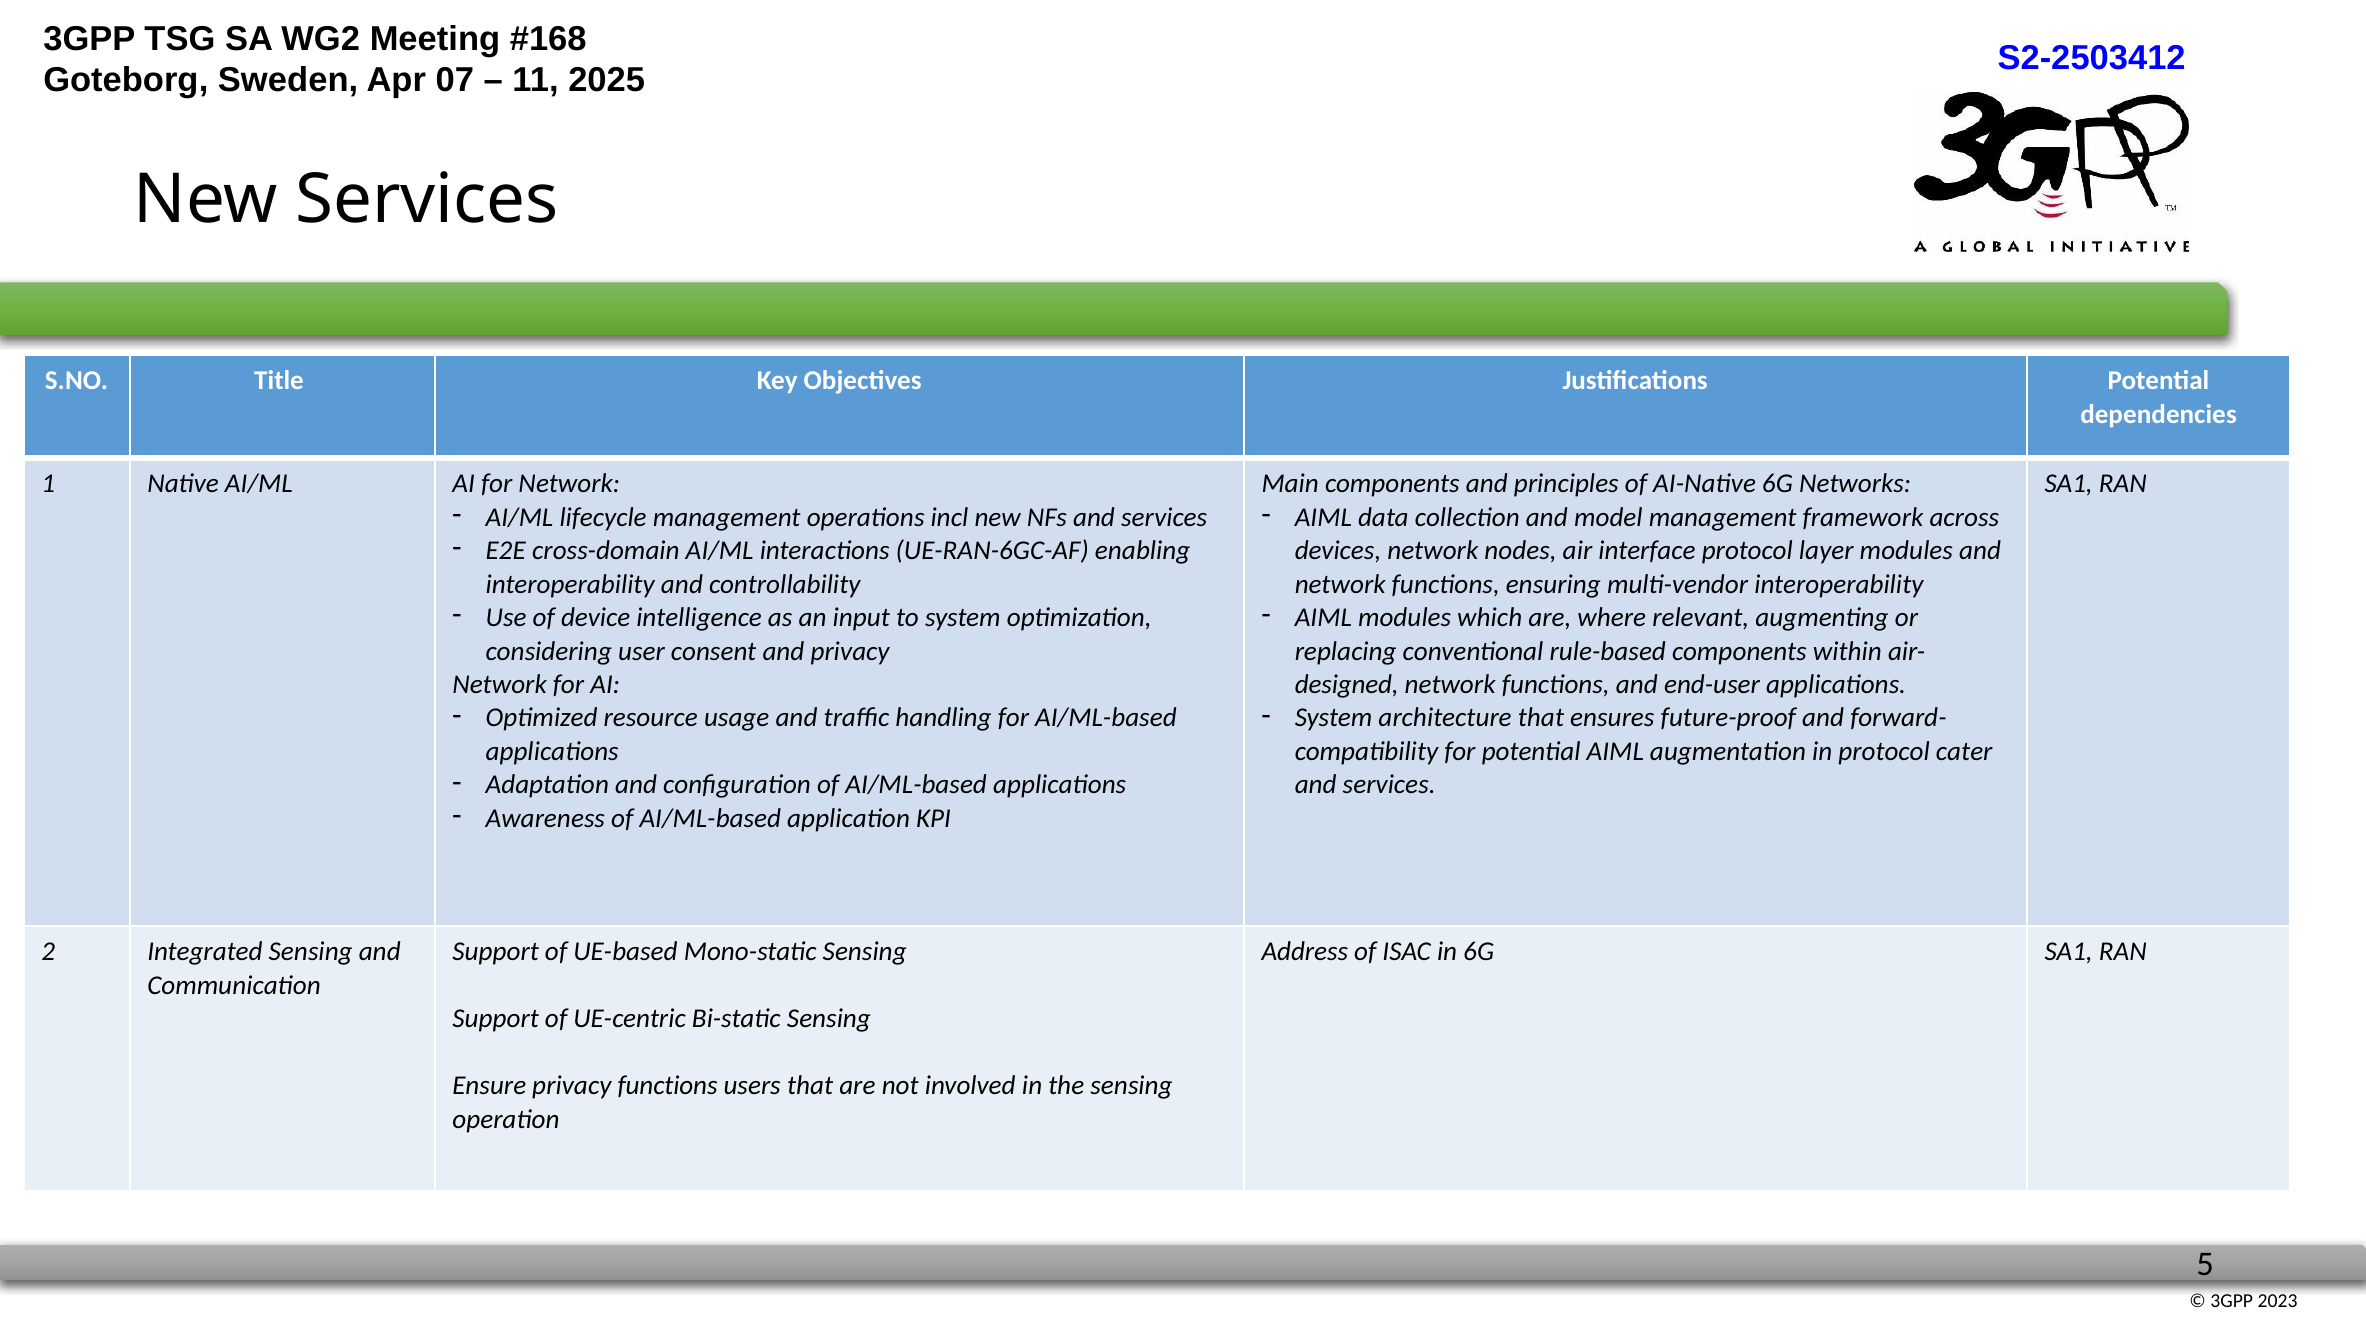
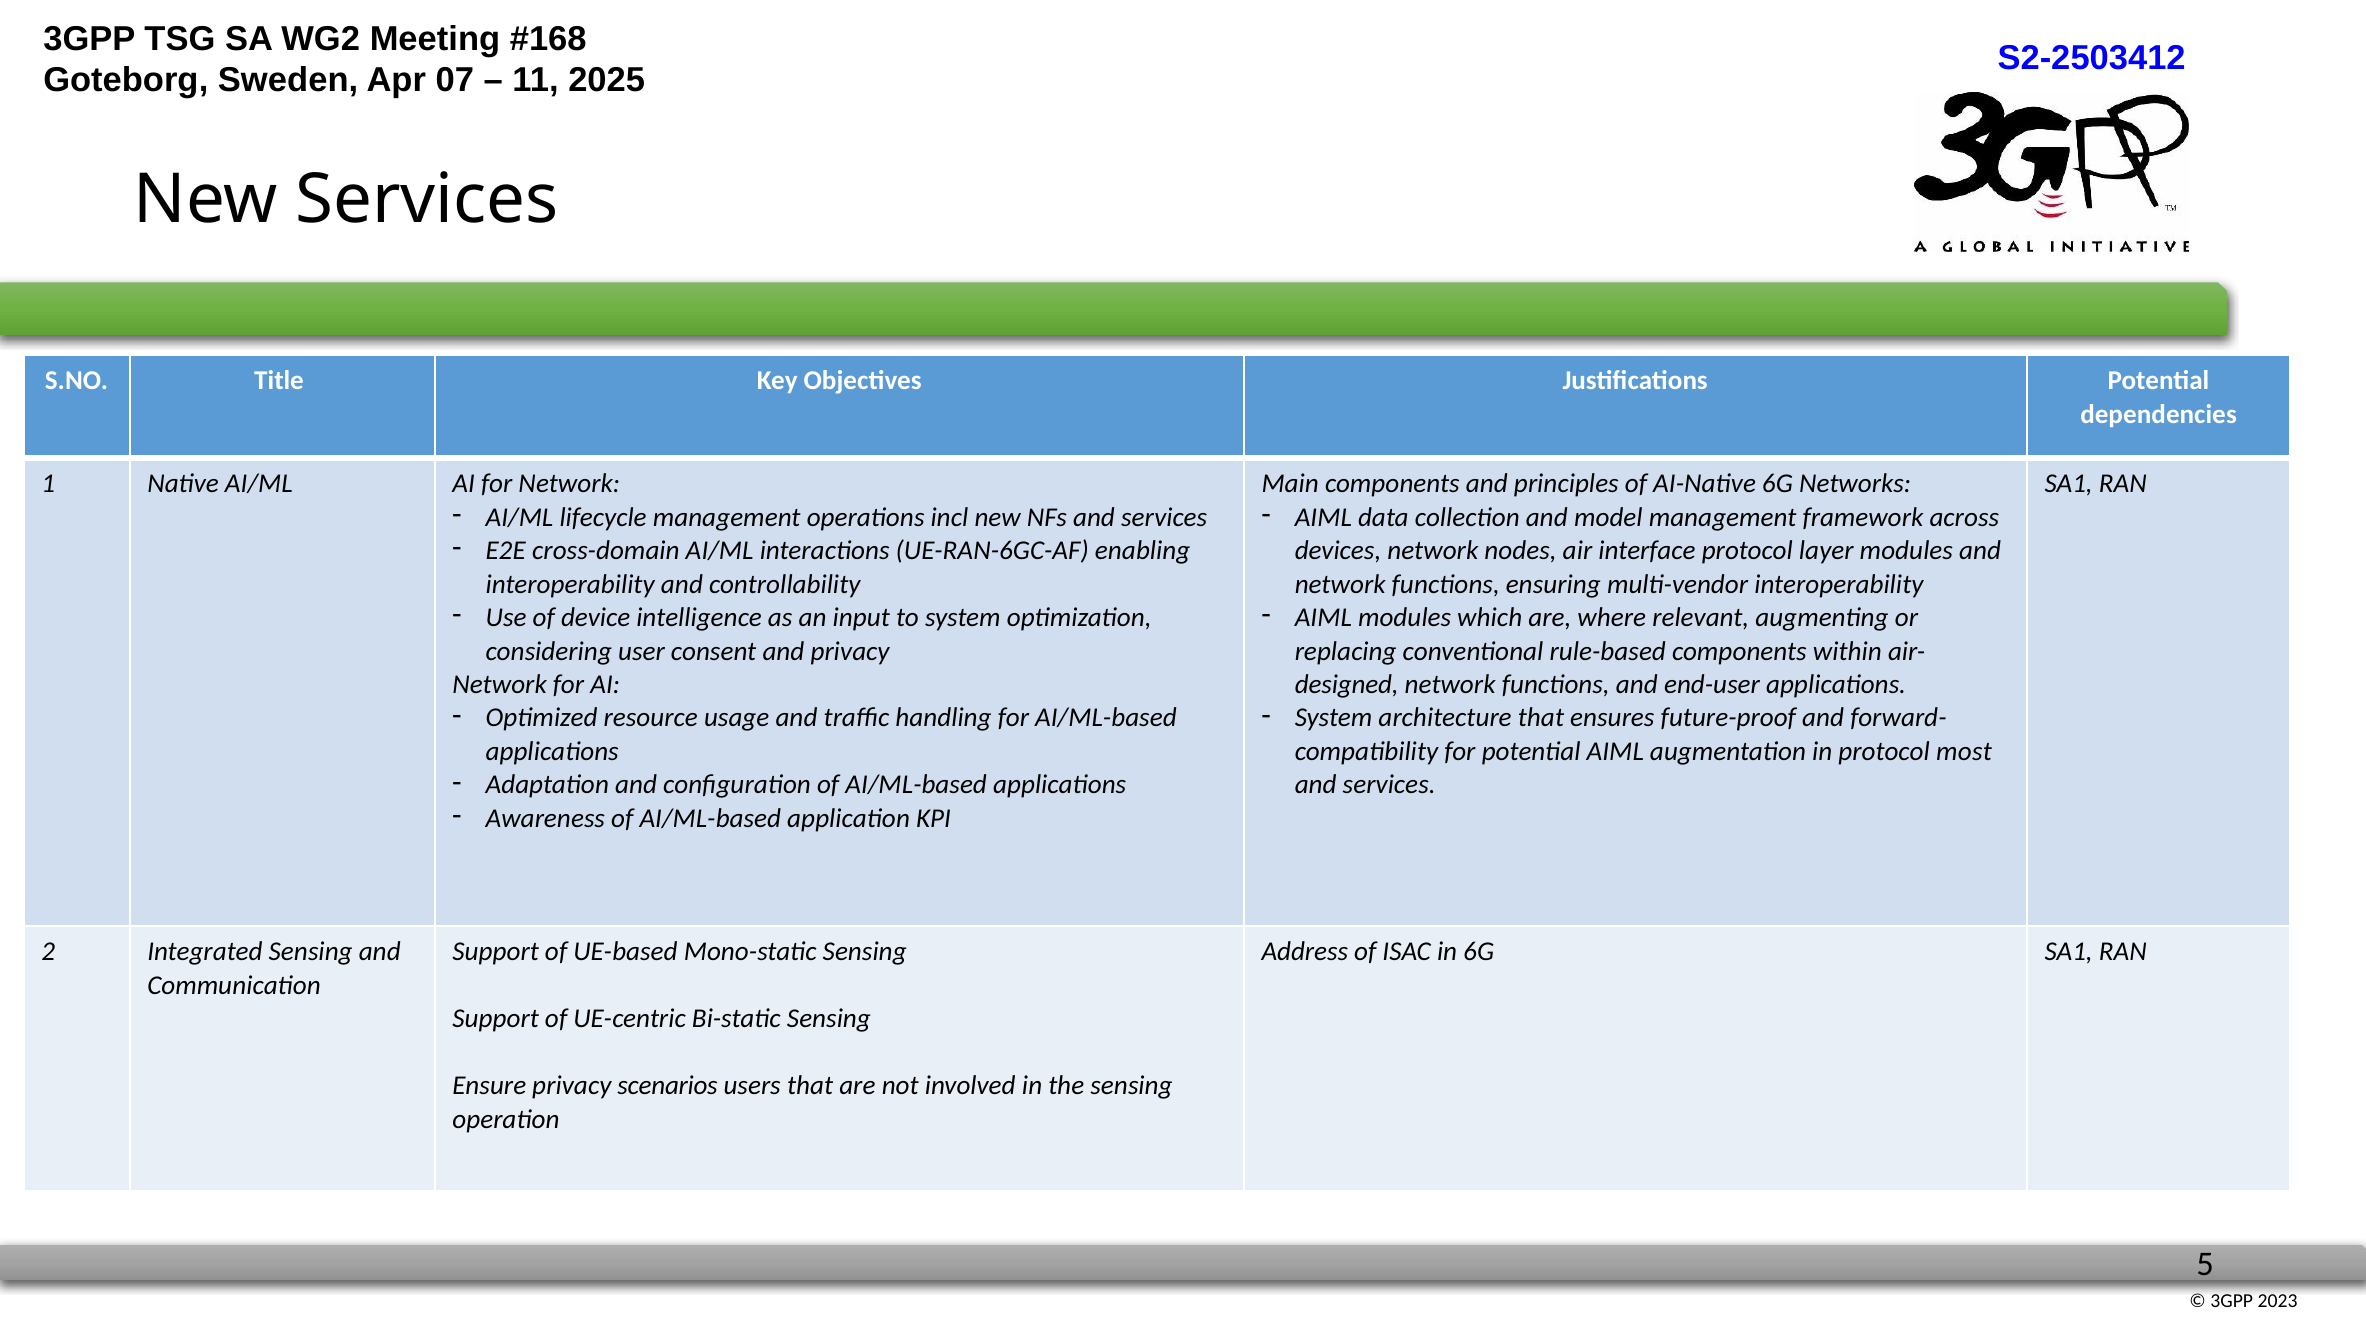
cater: cater -> most (1964, 751)
privacy functions: functions -> scenarios (668, 1086)
